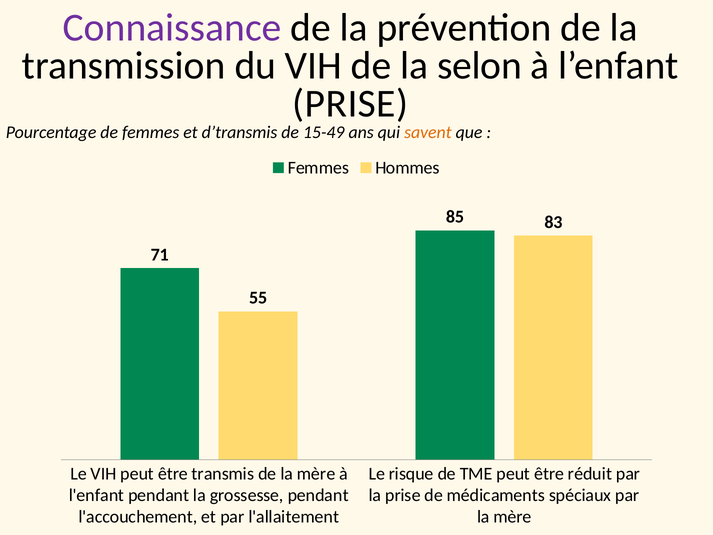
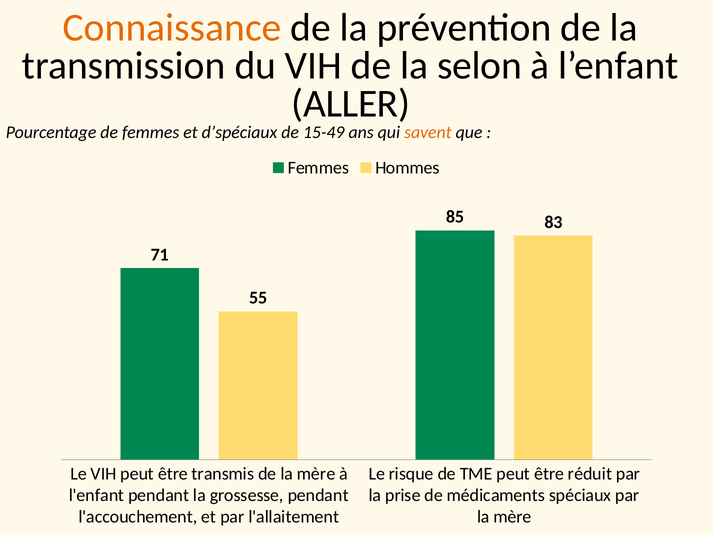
Connaissance colour: purple -> orange (172, 28)
PRISE: PRISE -> ALLER (351, 104)
d’transmis: d’transmis -> d’spéciaux (240, 133)
